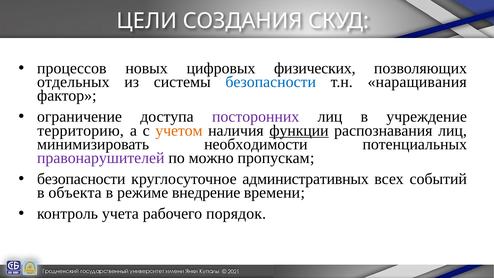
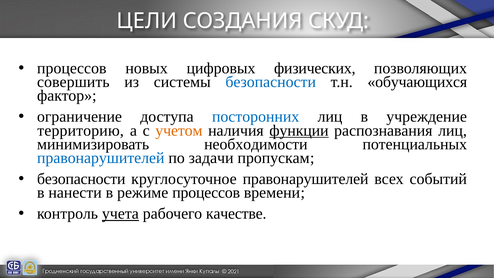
отдельных: отдельных -> совершить (73, 82)
наращивания: наращивания -> обучающихся (417, 82)
посторонних colour: purple -> blue (256, 117)
правонарушителей colour: purple -> blue (101, 158)
можно: можно -> задачи (211, 158)
круглосуточное административных: административных -> правонарушителей (306, 179)
объекта: объекта -> нанести (75, 193)
режиме внедрение: внедрение -> процессов (206, 193)
учета underline: none -> present (120, 214)
порядок: порядок -> качестве (236, 214)
